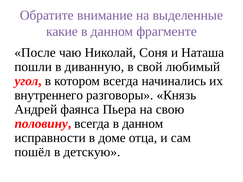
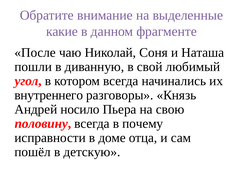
фаянса: фаянса -> носило (80, 109)
всегда в данном: данном -> почему (143, 124)
